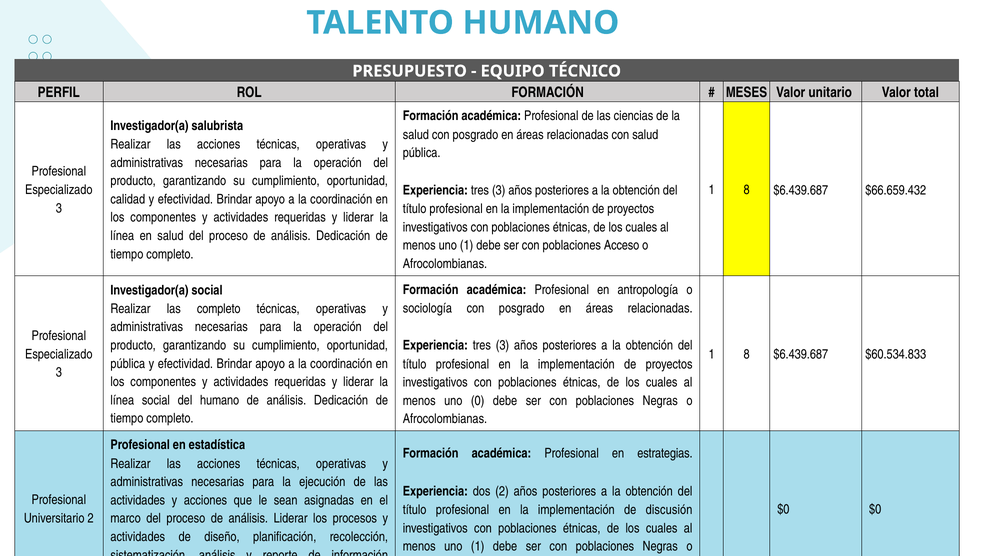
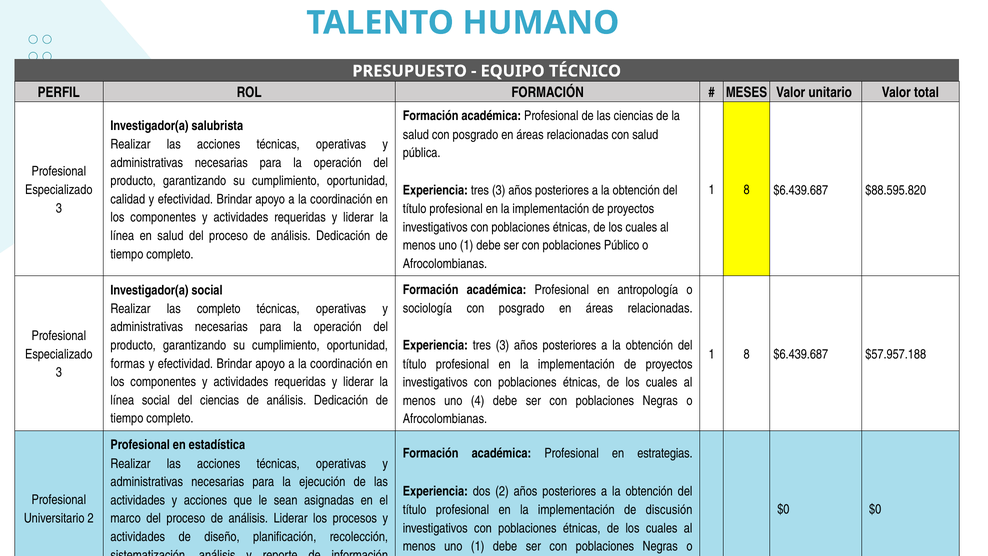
$66.659.432: $66.659.432 -> $88.595.820 (896, 190)
Acceso: Acceso -> Público (622, 245)
$60.534.833: $60.534.833 -> $57.957.188 (896, 354)
pública: pública -> formas (128, 364)
del humano: humano -> ciencias (220, 400)
0: 0 -> 4 (478, 401)
